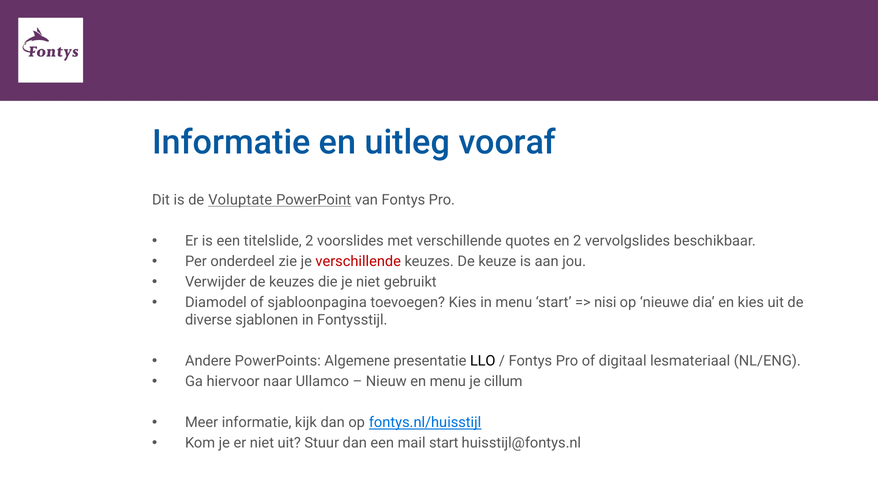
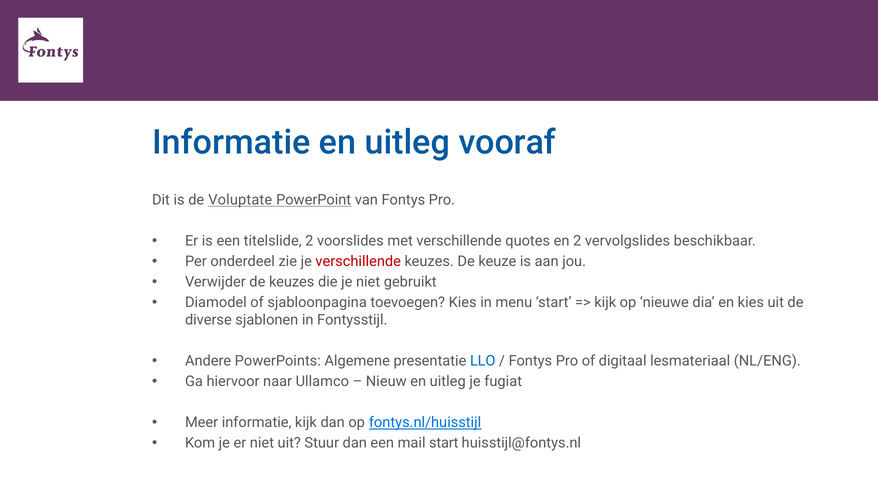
nisi: nisi -> kijk (605, 302)
LLO colour: black -> blue (483, 361)
Nieuw en menu: menu -> uitleg (448, 382)
cillum: cillum -> fugiat (503, 382)
